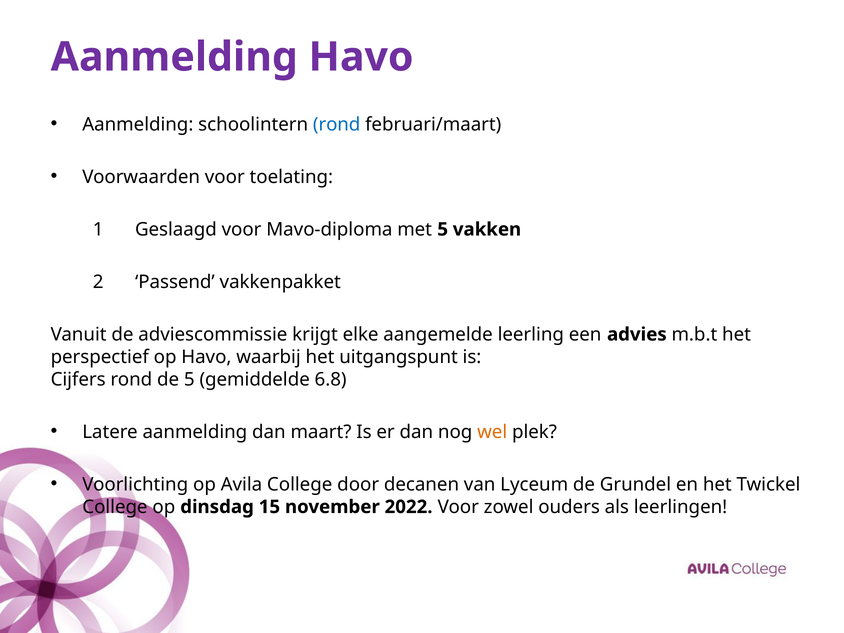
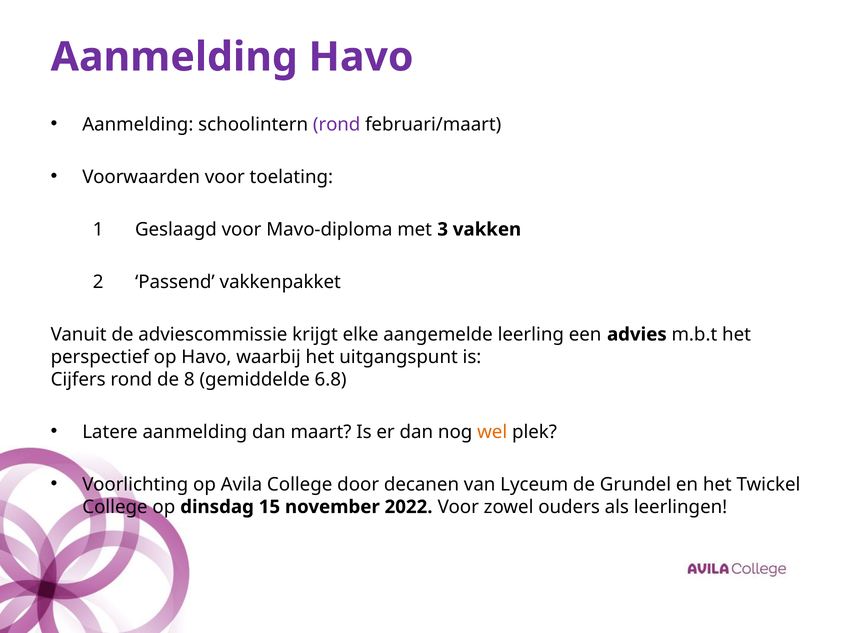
rond colour: blue -> purple (337, 124)
met 5: 5 -> 3 (443, 229)
de 5: 5 -> 8 (189, 379)
